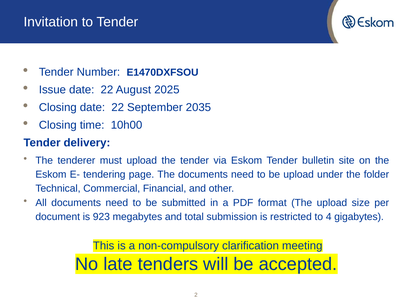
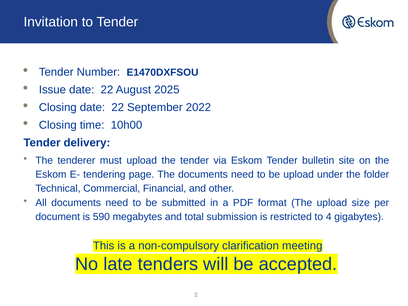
2035: 2035 -> 2022 (198, 108)
923: 923 -> 590 (101, 217)
